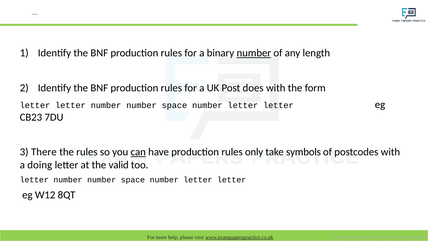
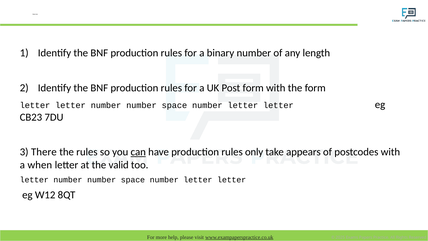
number underline: present -> none (254, 53)
Post does: does -> form (253, 88)
symbols: symbols -> appears (303, 152)
doing: doing -> when (40, 165)
